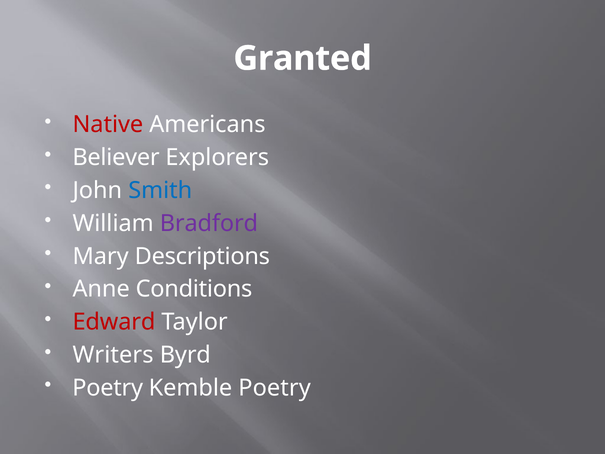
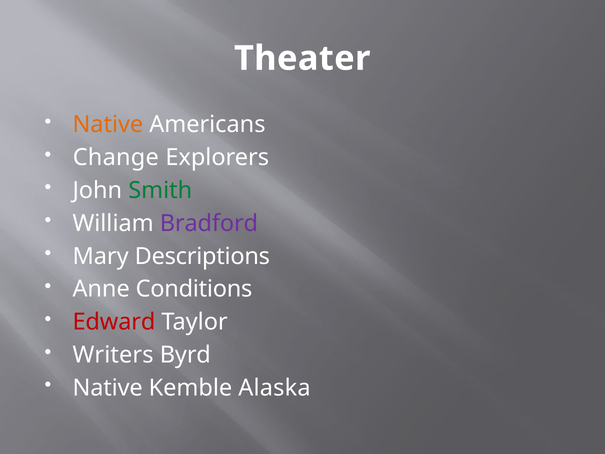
Granted: Granted -> Theater (302, 58)
Native colour: red -> orange (108, 125)
Believer: Believer -> Change (116, 157)
Smith colour: blue -> green (160, 190)
Poetry: Poetry -> Native (108, 388)
Kemble Poetry: Poetry -> Alaska (274, 388)
